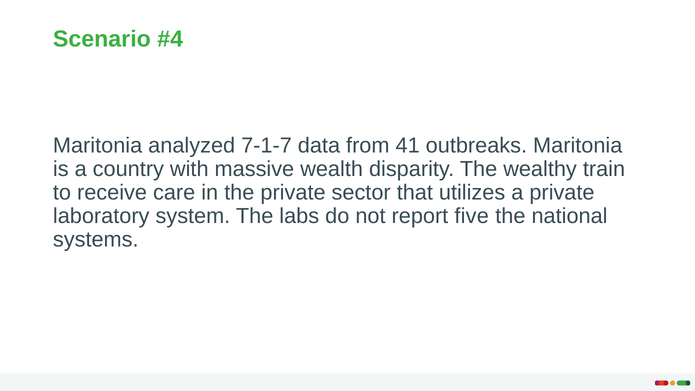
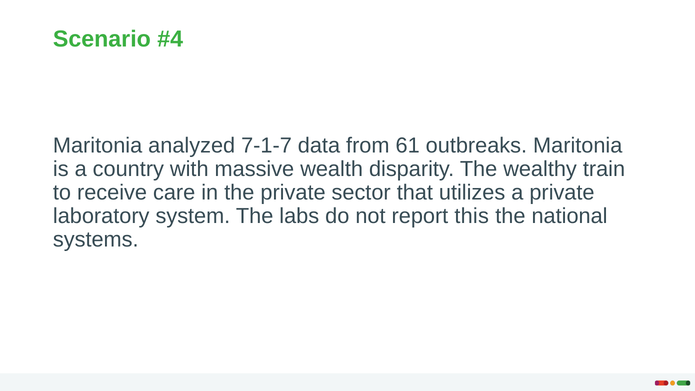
41: 41 -> 61 (408, 145)
five: five -> this (472, 216)
